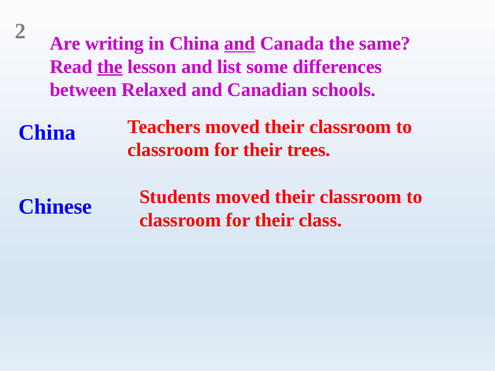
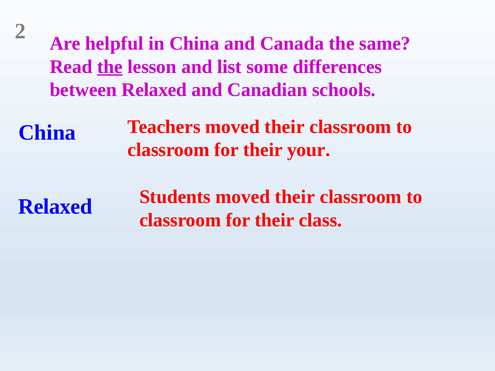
writing: writing -> helpful (114, 44)
and underline: present -> none (240, 44)
trees: trees -> your (309, 150)
Chinese: Chinese -> Relaxed (55, 207)
